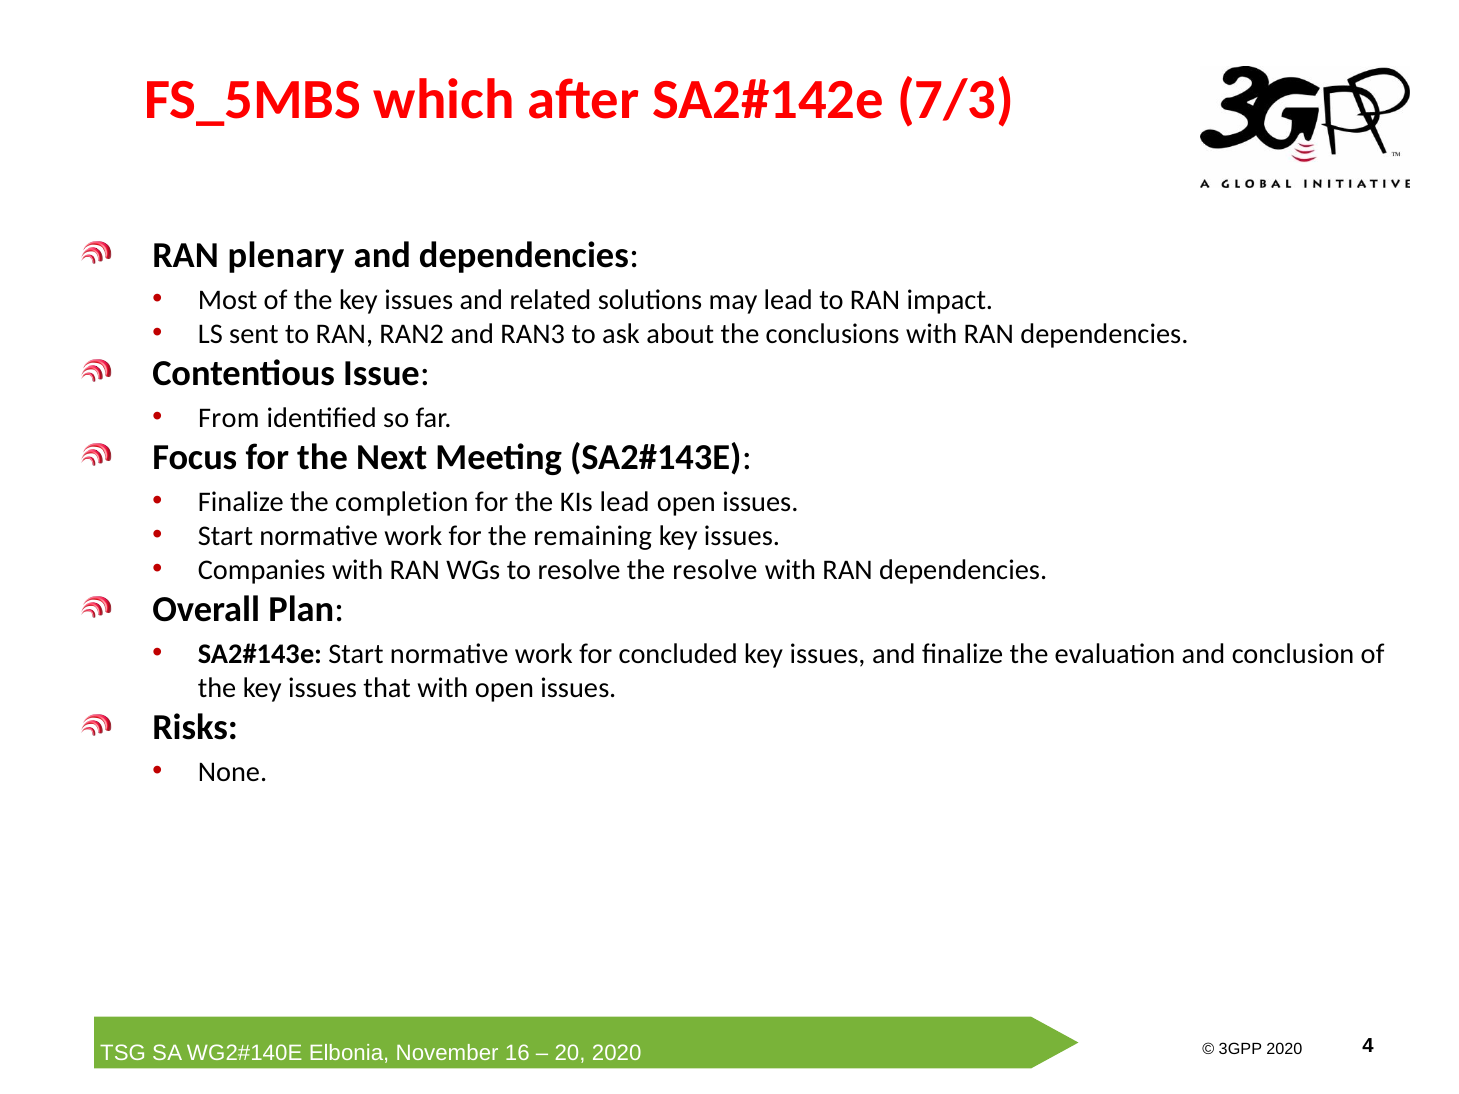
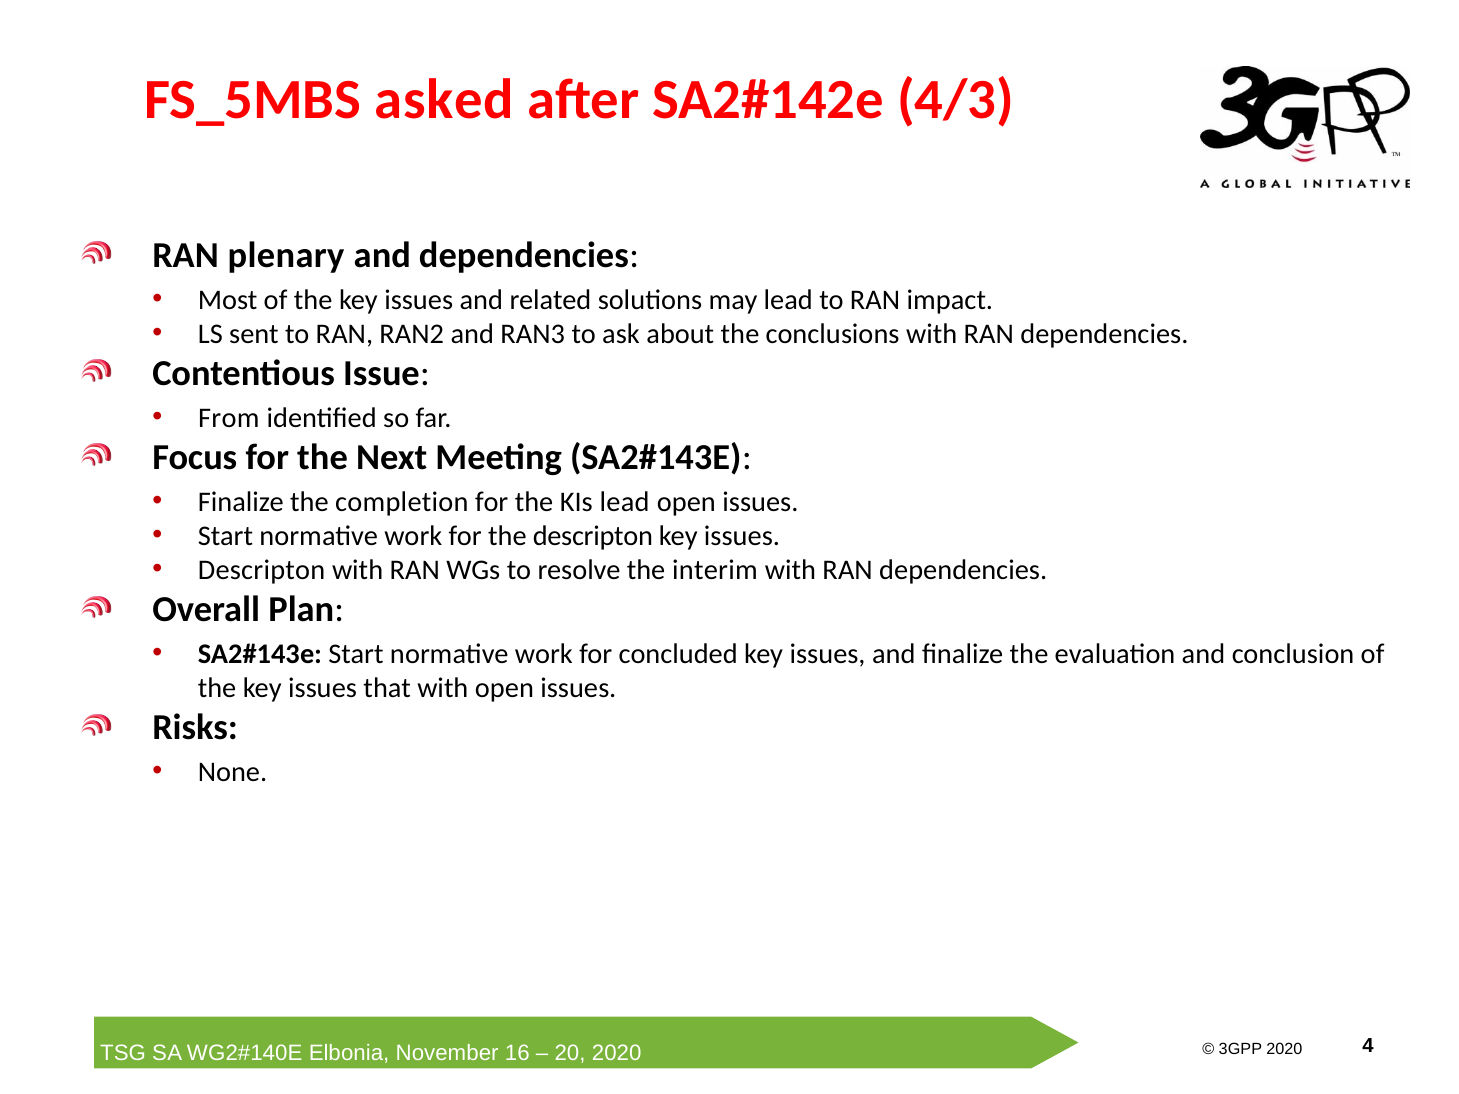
which: which -> asked (444, 100)
7/3: 7/3 -> 4/3 (955, 100)
the remaining: remaining -> descripton (593, 536)
Companies: Companies -> Descripton (262, 570)
the resolve: resolve -> interim (715, 570)
